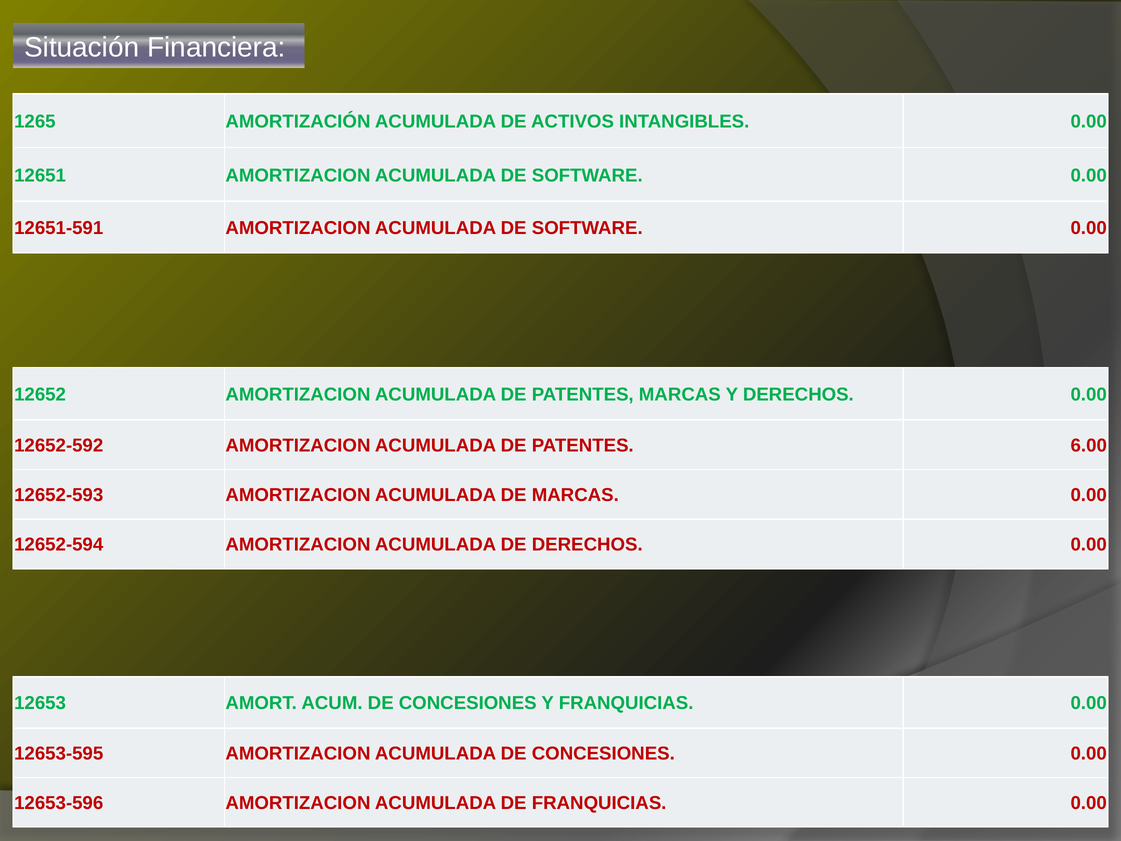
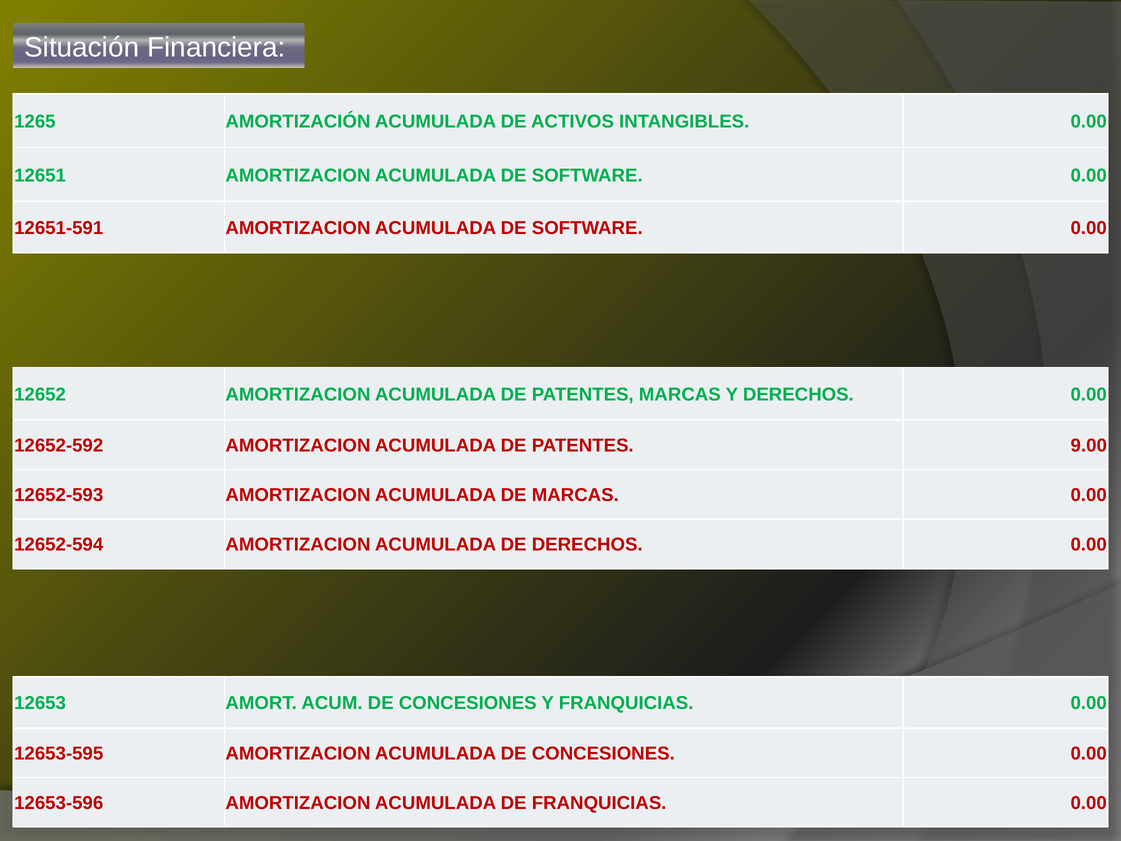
6.00: 6.00 -> 9.00 (1089, 445)
